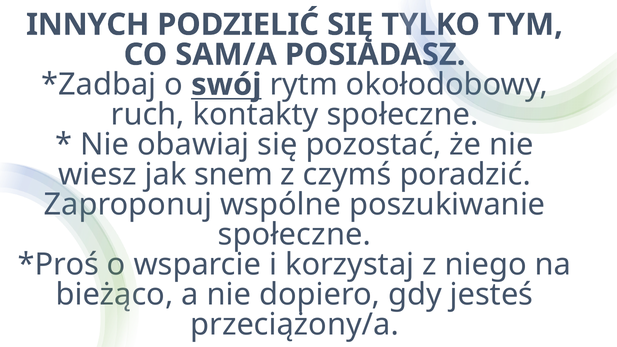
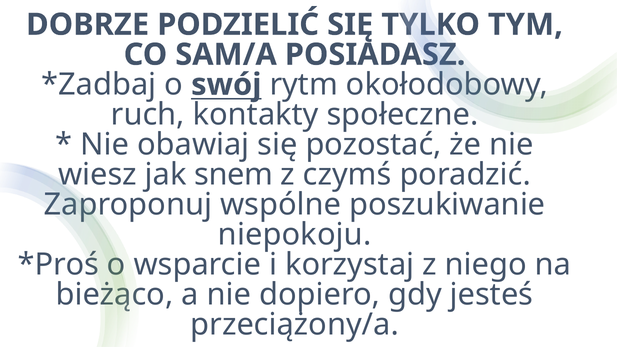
INNYCH: INNYCH -> DOBRZE (88, 25)
społeczne: społeczne -> niepokoju (295, 235)
